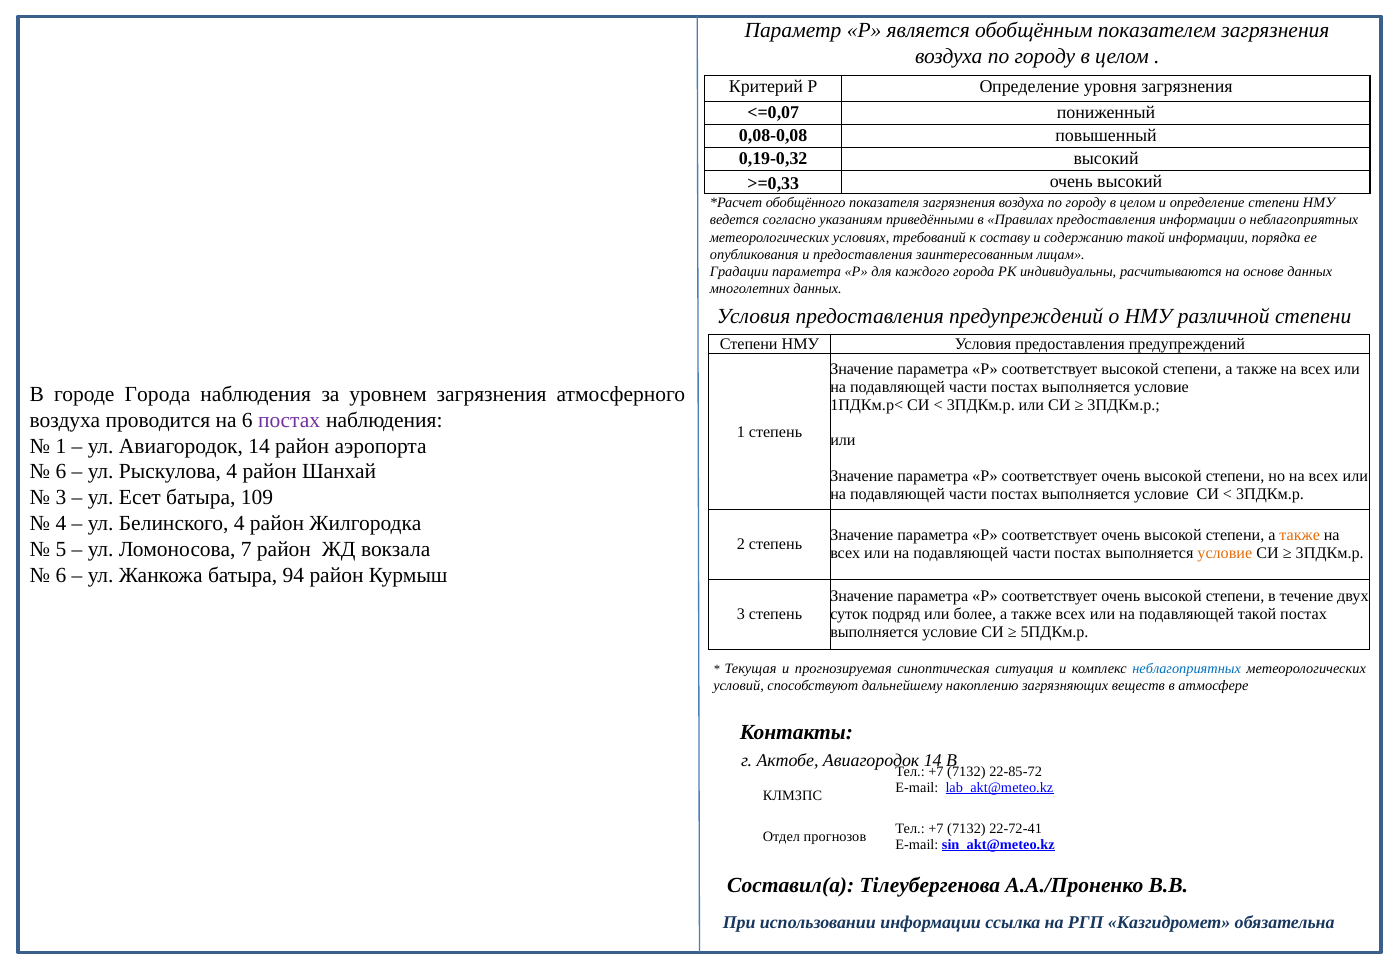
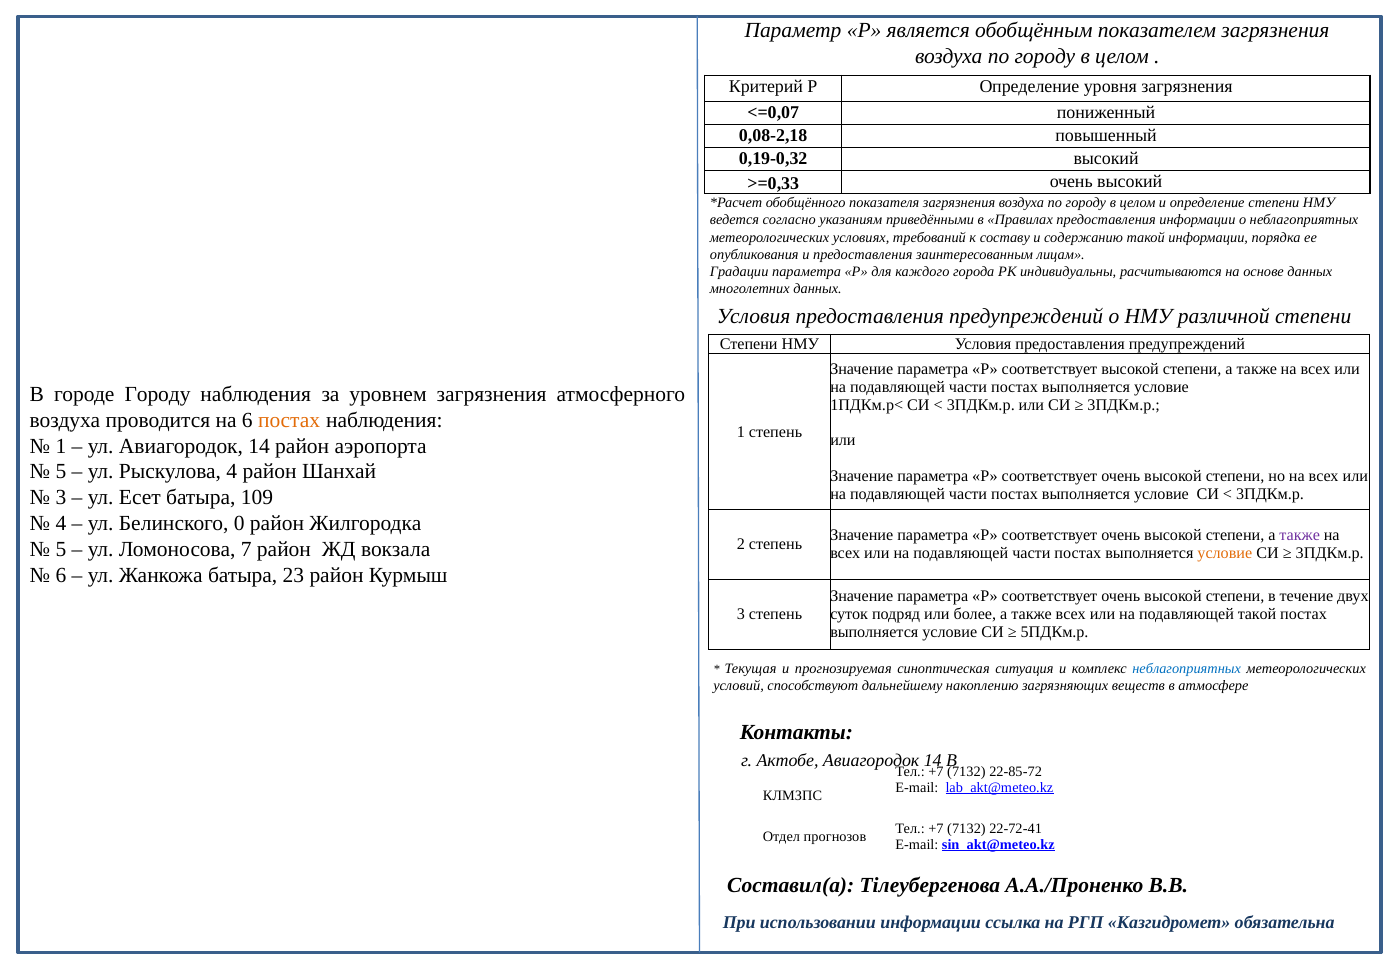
0,08-0,08: 0,08-0,08 -> 0,08-2,18 (773, 136)
городе Города: Города -> Городу (158, 394)
постах colour: purple -> orange (289, 420)
6: 6 -> 5 (61, 472)
Белинского 4: 4 -> 0 (239, 523)
также colour: orange -> purple (1300, 535)
94: 94 -> 23 (293, 575)
